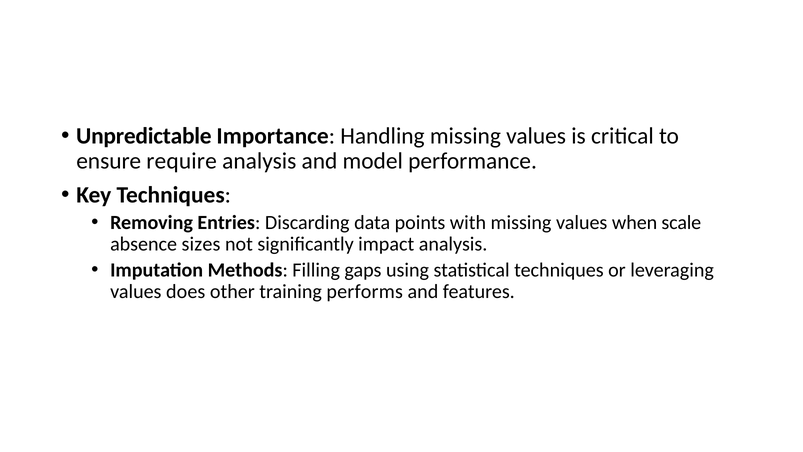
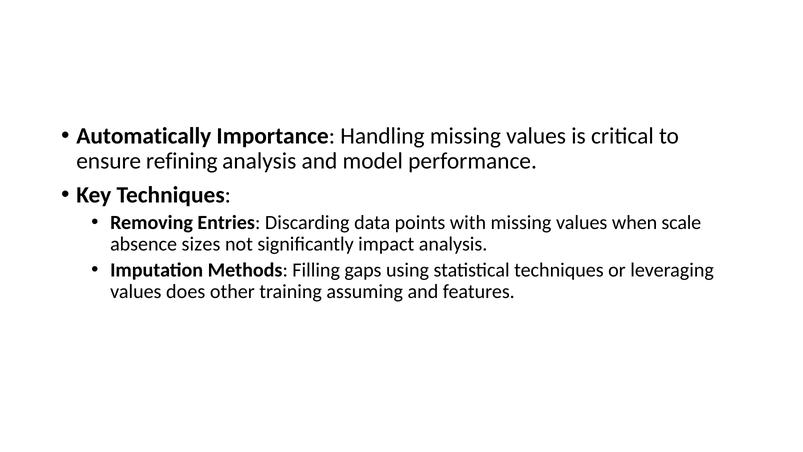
Unpredictable: Unpredictable -> Automatically (144, 136)
require: require -> refining (182, 161)
performs: performs -> assuming (365, 292)
